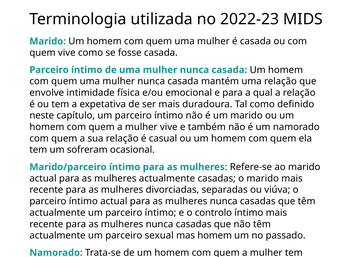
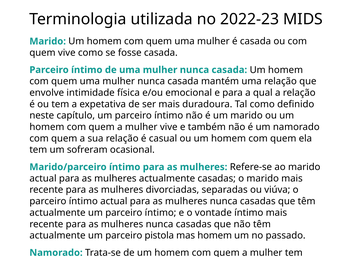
controlo: controlo -> vontade (213, 213)
sexual: sexual -> pistola (159, 236)
